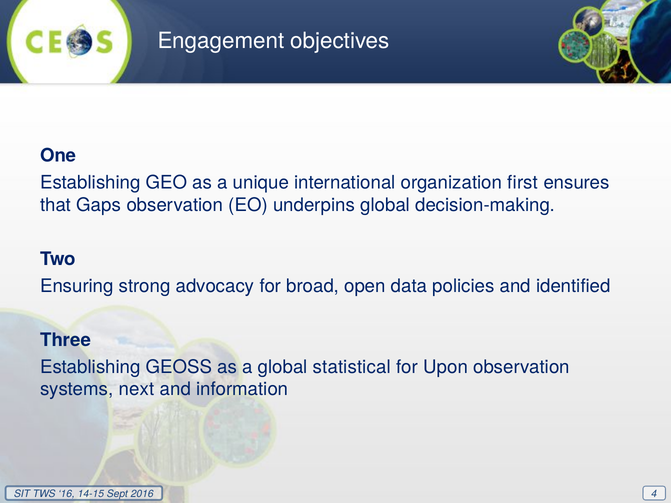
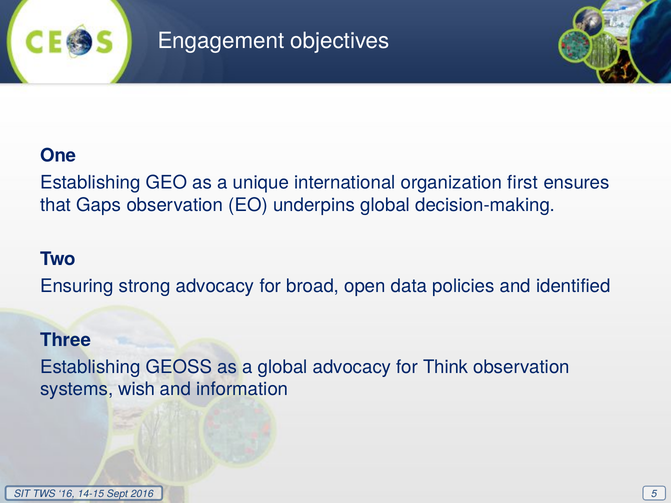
global statistical: statistical -> advocacy (352, 367)
Upon: Upon -> Think (446, 367)
next: next -> wish (137, 390)
4: 4 -> 5 (654, 494)
